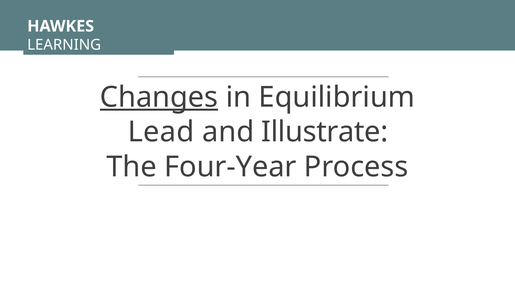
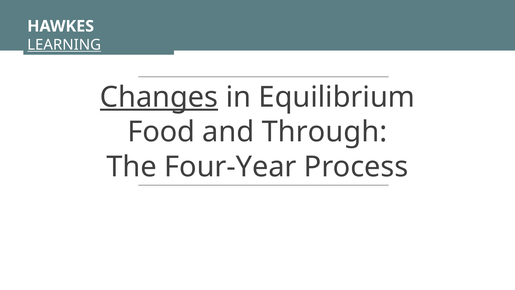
LEARNING underline: none -> present (64, 45)
Lead: Lead -> Food (161, 132)
Illustrate: Illustrate -> Through (325, 132)
